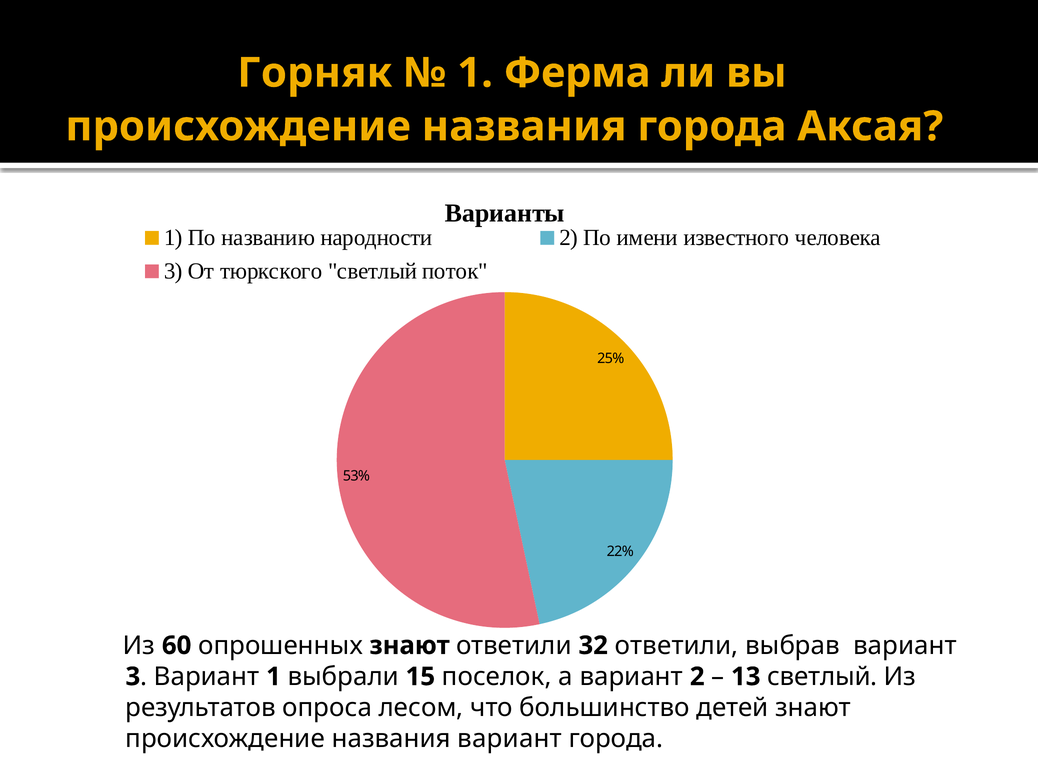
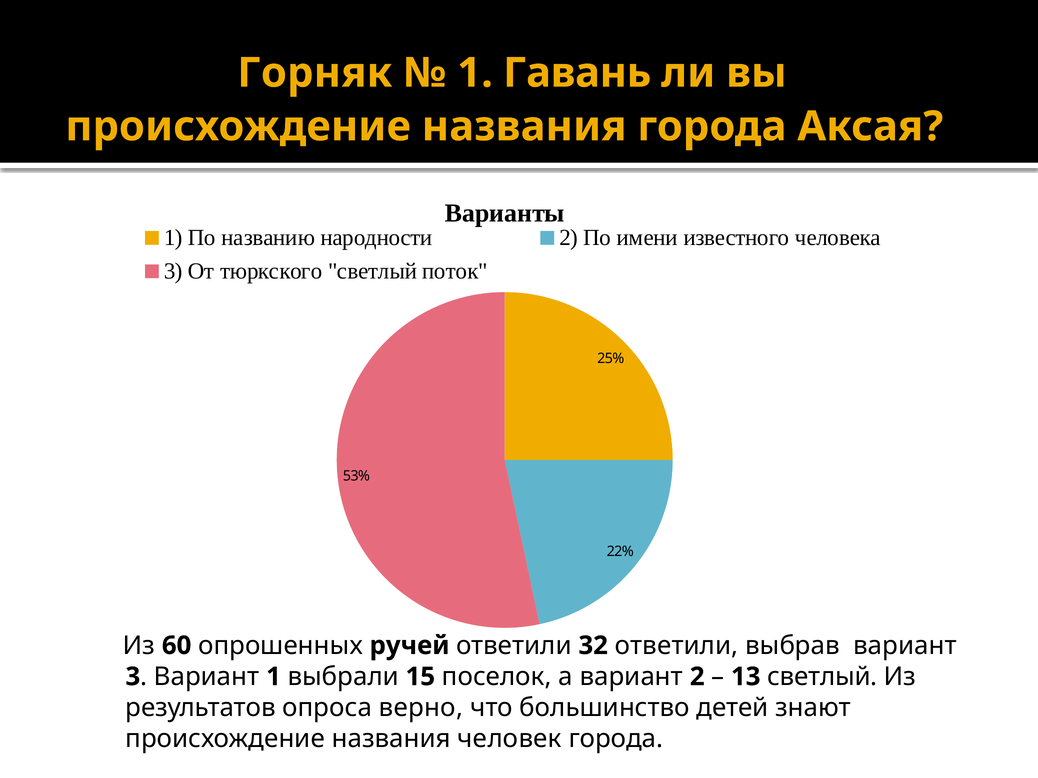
Ферма: Ферма -> Гавань (577, 73)
опрошенных знают: знают -> ручей (410, 646)
лесом: лесом -> верно (421, 708)
названия вариант: вариант -> человек (510, 739)
